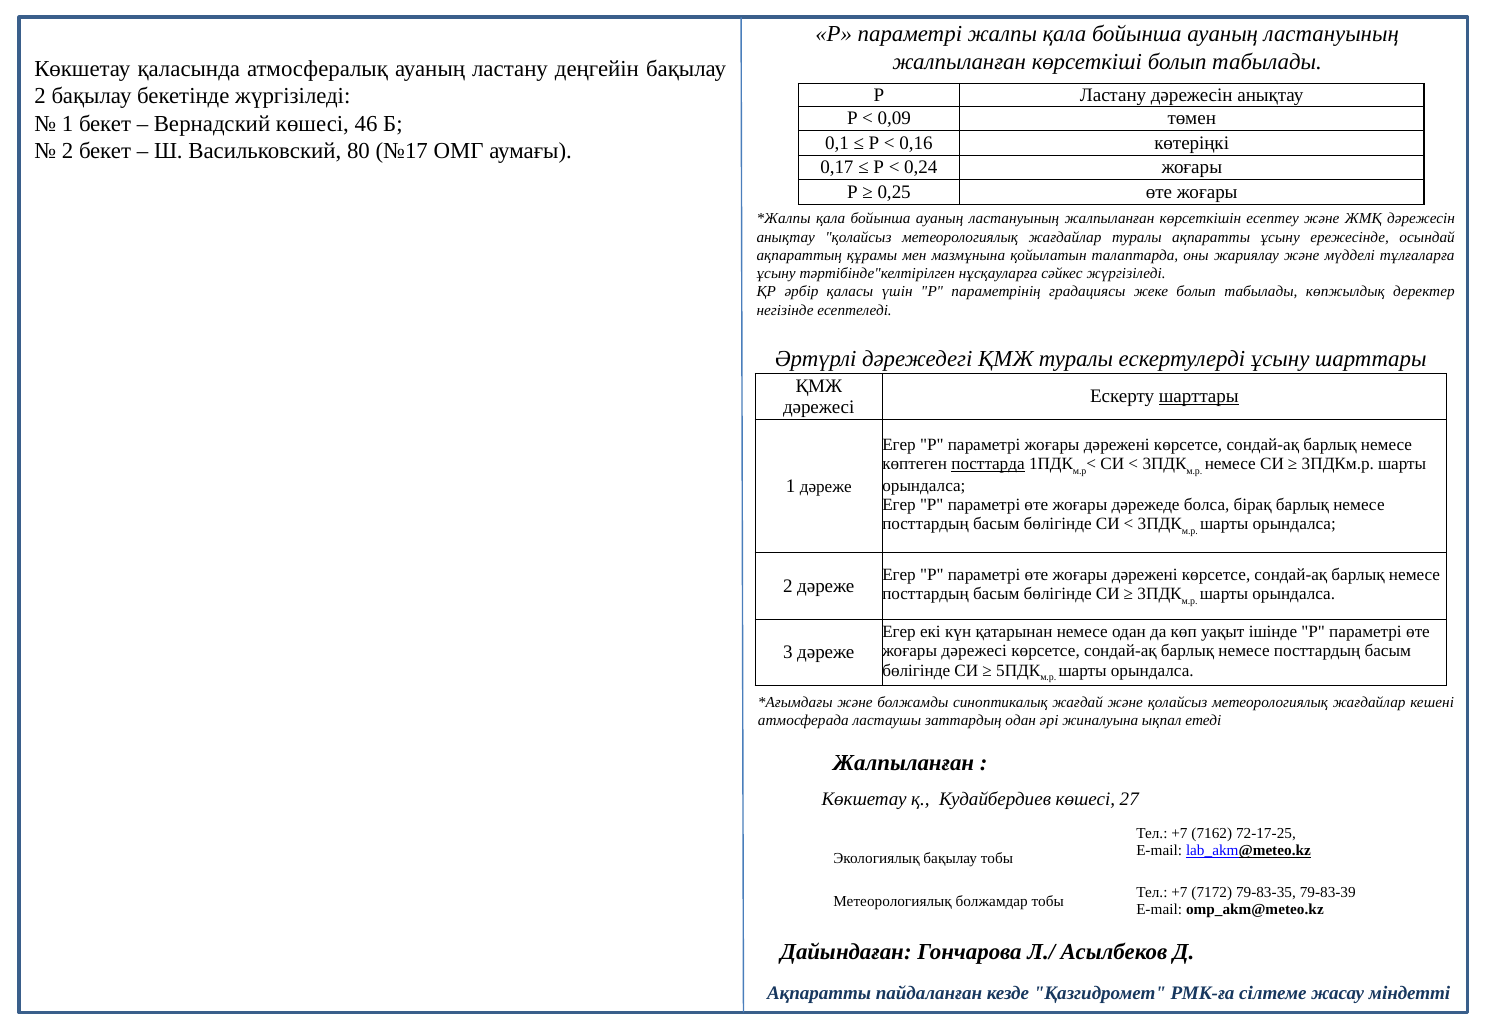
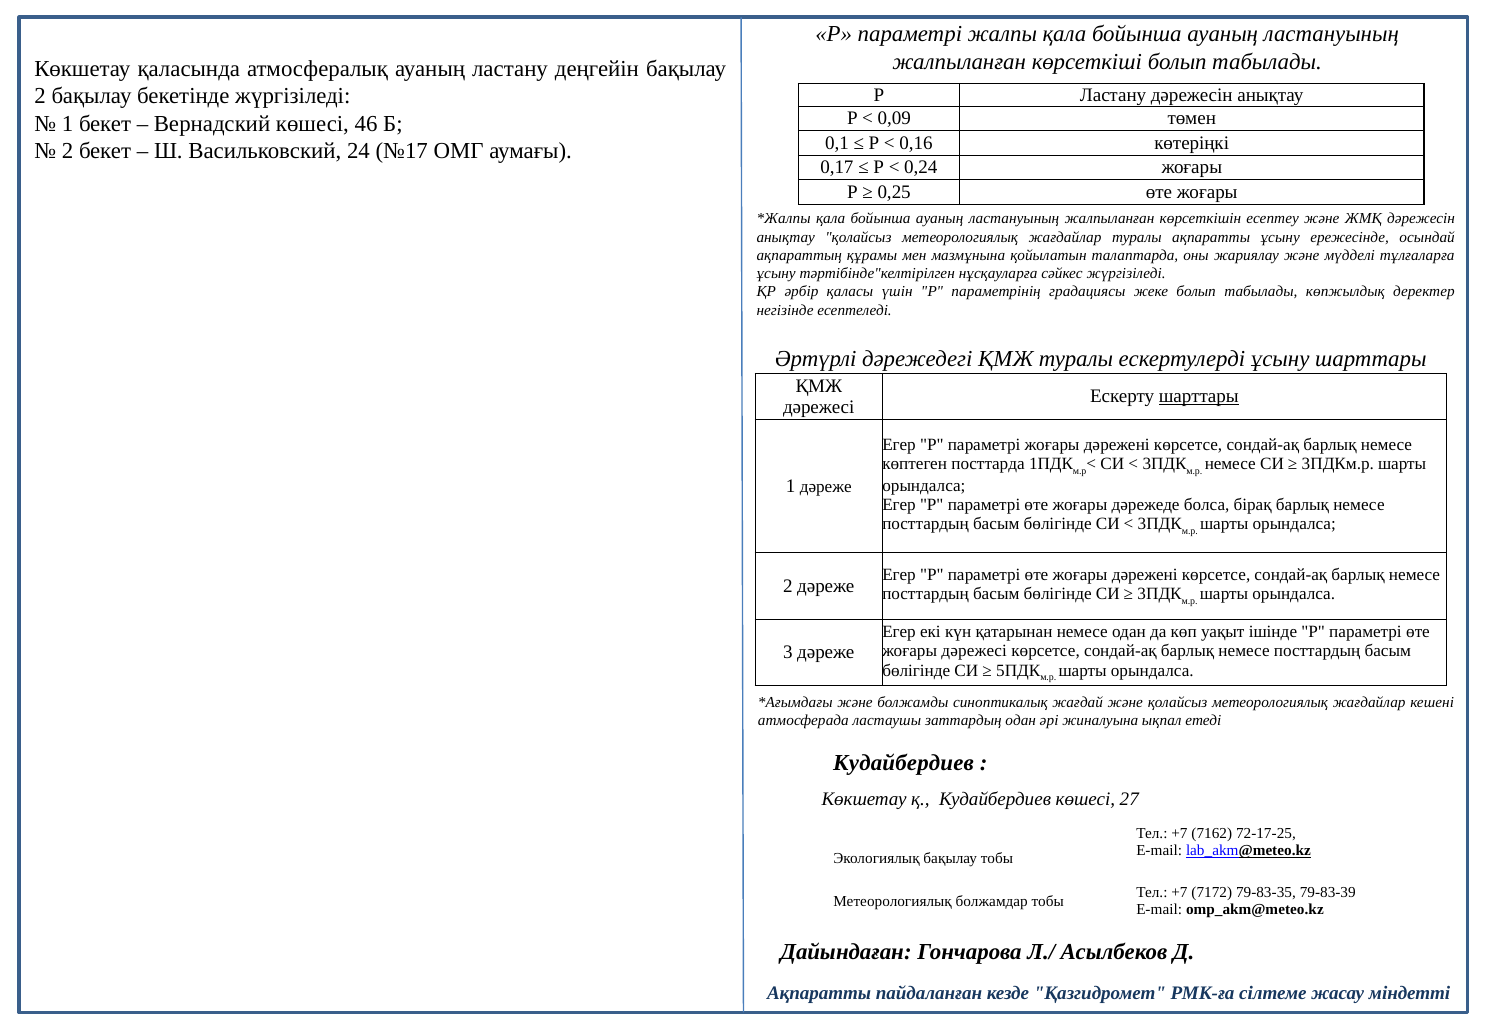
80: 80 -> 24 (358, 151)
посттарда underline: present -> none (988, 464)
Жалпыланған: Жалпыланған -> Кудайбердиев (904, 763)
